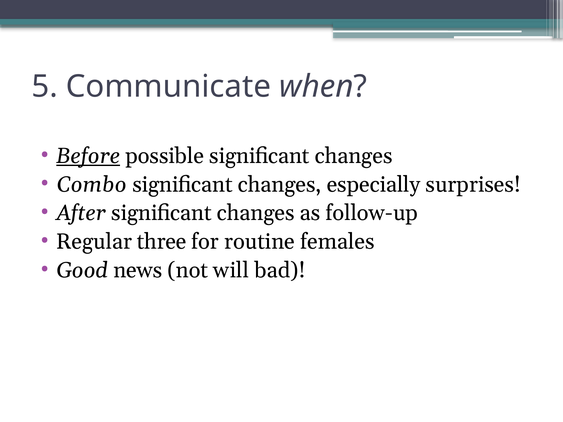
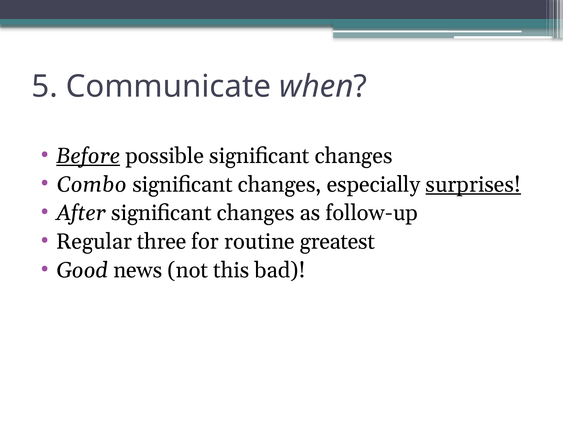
surprises underline: none -> present (473, 185)
females: females -> greatest (337, 242)
will: will -> this (231, 270)
